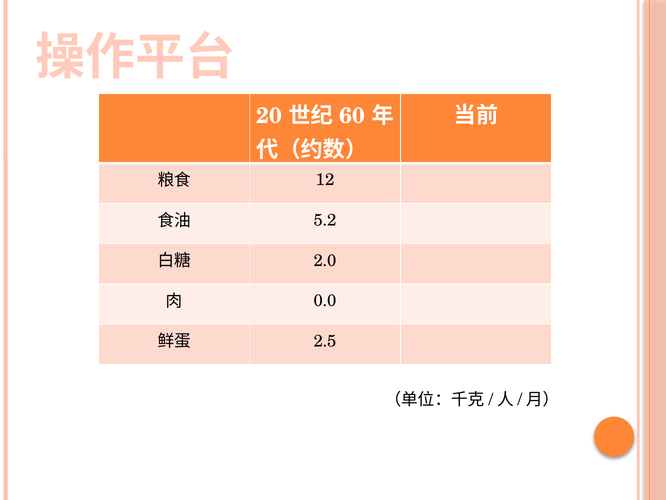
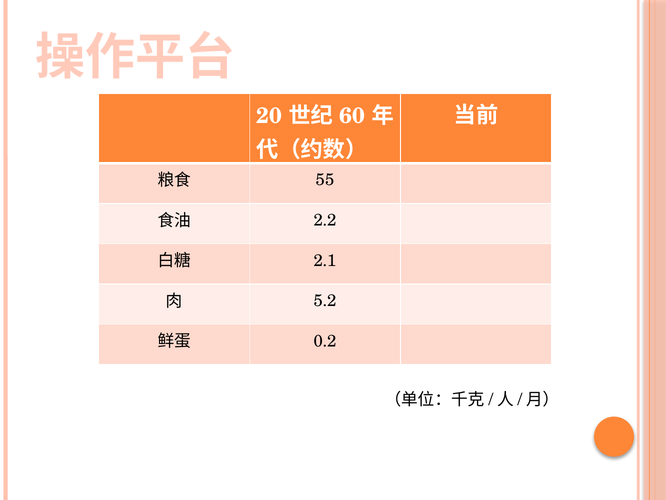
12: 12 -> 55 (325, 180)
5.2: 5.2 -> 2.2 (325, 220)
2.0: 2.0 -> 2.1 (325, 260)
0.0: 0.0 -> 5.2 (325, 300)
2.5: 2.5 -> 0.2 (325, 341)
